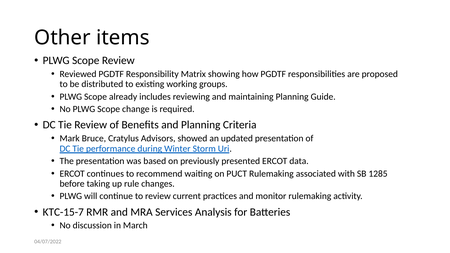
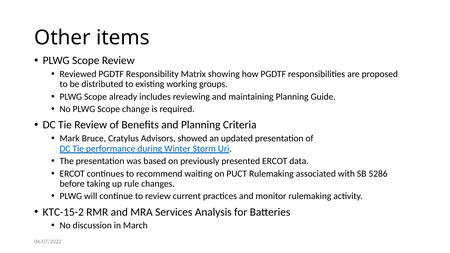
1285: 1285 -> 5286 (378, 174)
KTC-15-7: KTC-15-7 -> KTC-15-2 (63, 212)
